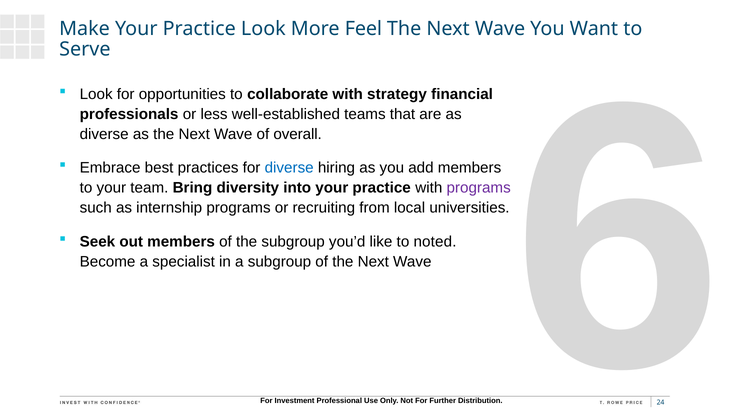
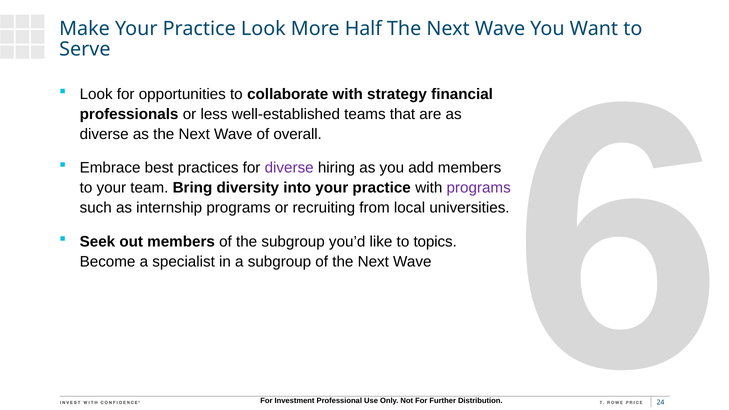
Feel: Feel -> Half (363, 29)
diverse colour: blue -> purple (289, 168)
noted: noted -> topics (435, 242)
